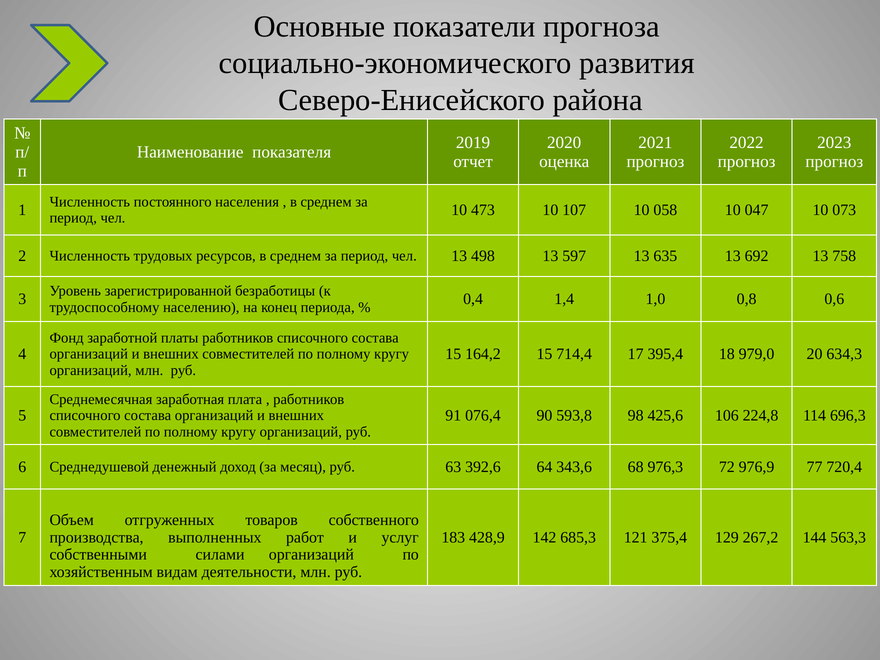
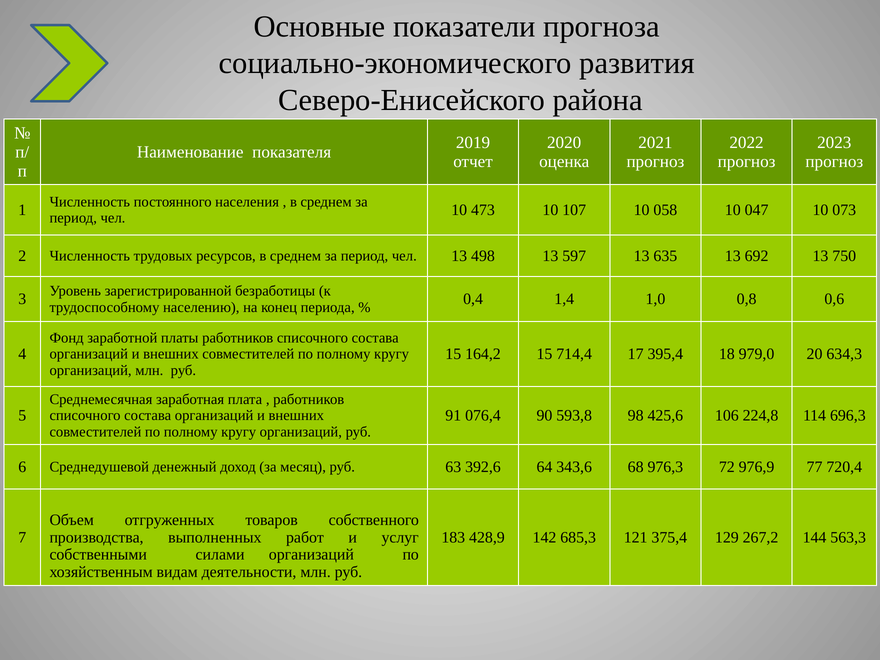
758: 758 -> 750 (844, 256)
